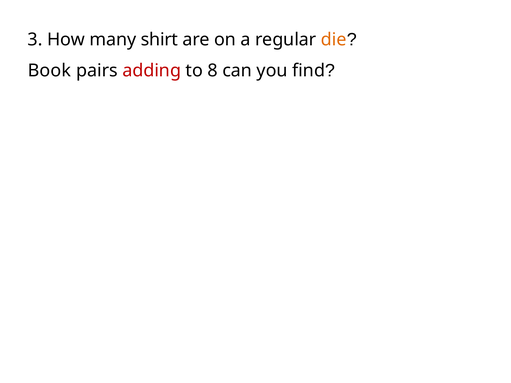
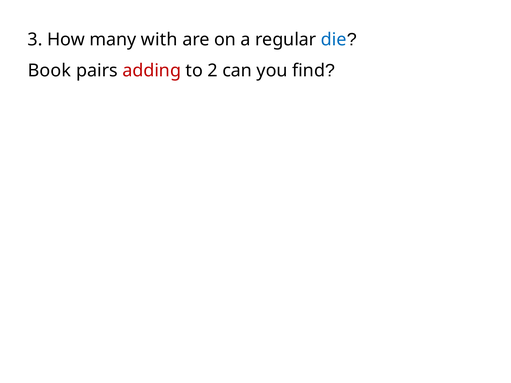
shirt: shirt -> with (159, 40)
die colour: orange -> blue (334, 40)
8: 8 -> 2 (213, 70)
